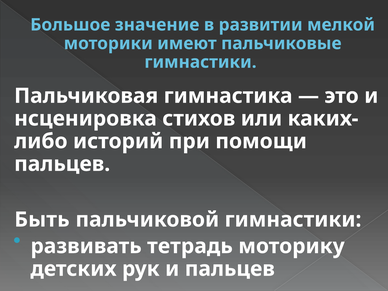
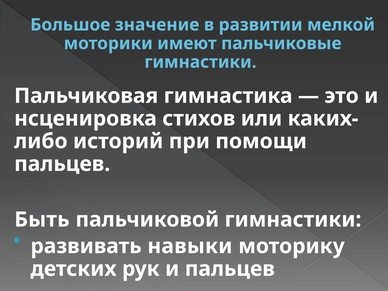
тетрадь: тетрадь -> навыки (190, 246)
